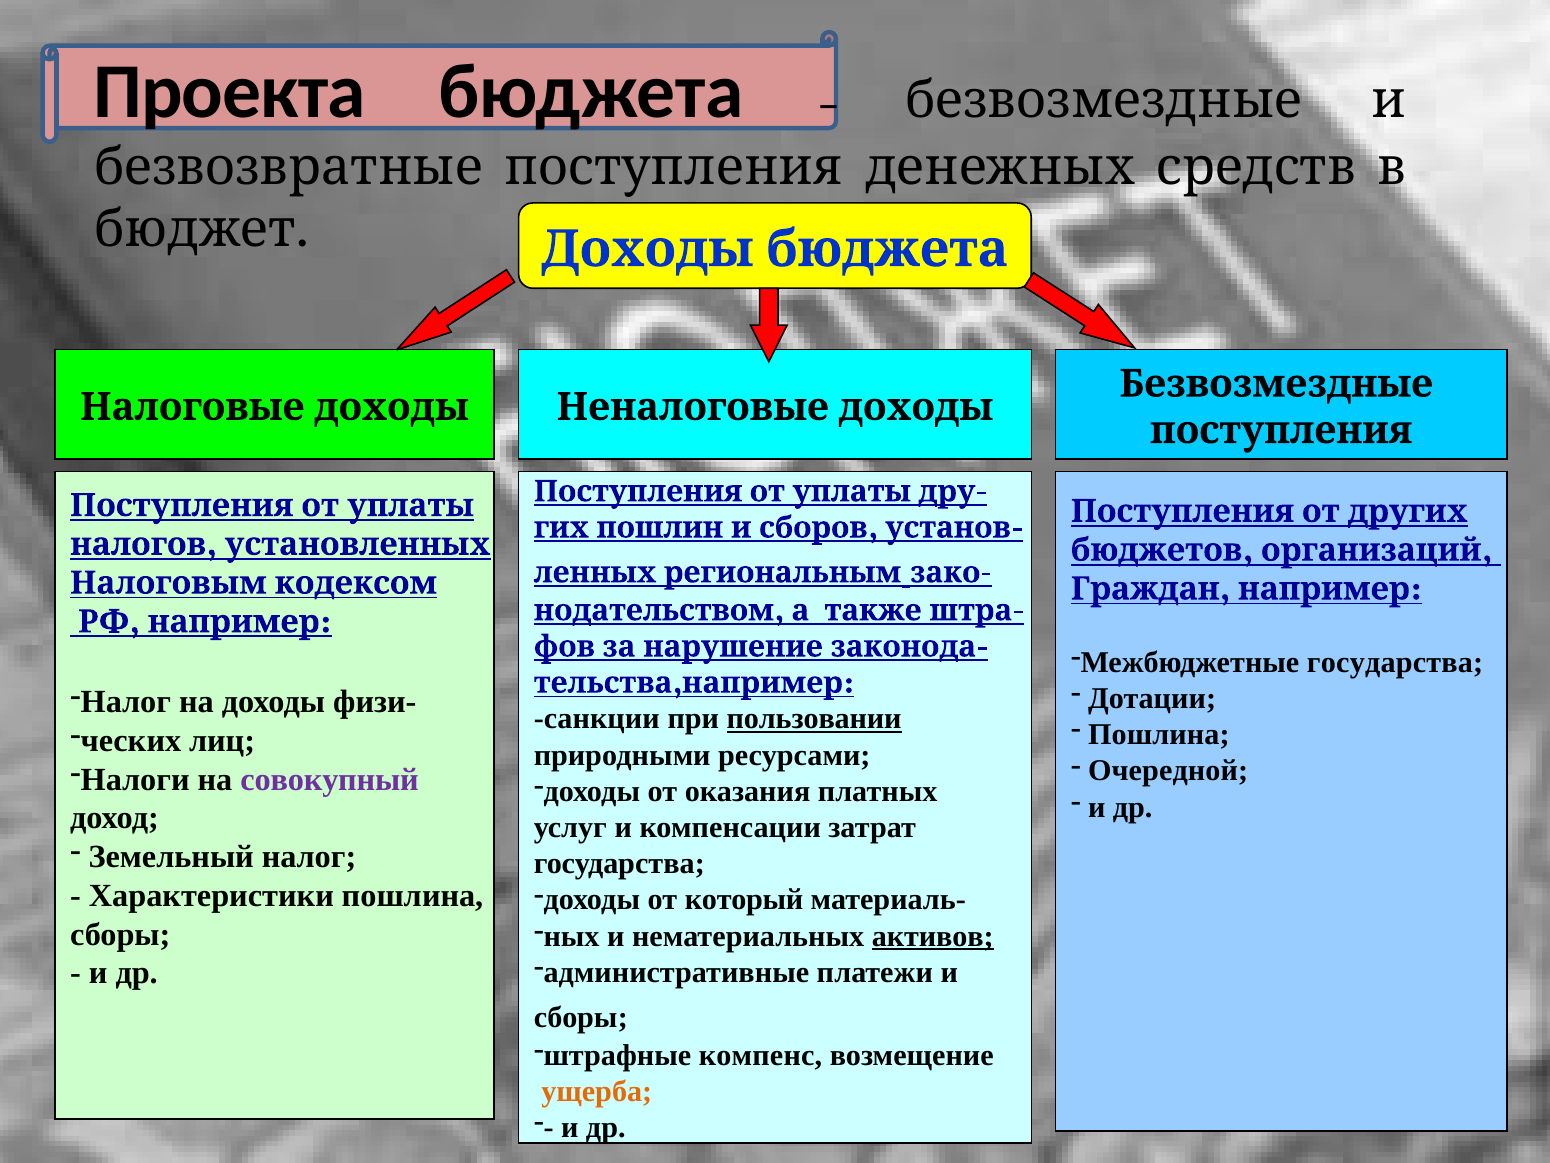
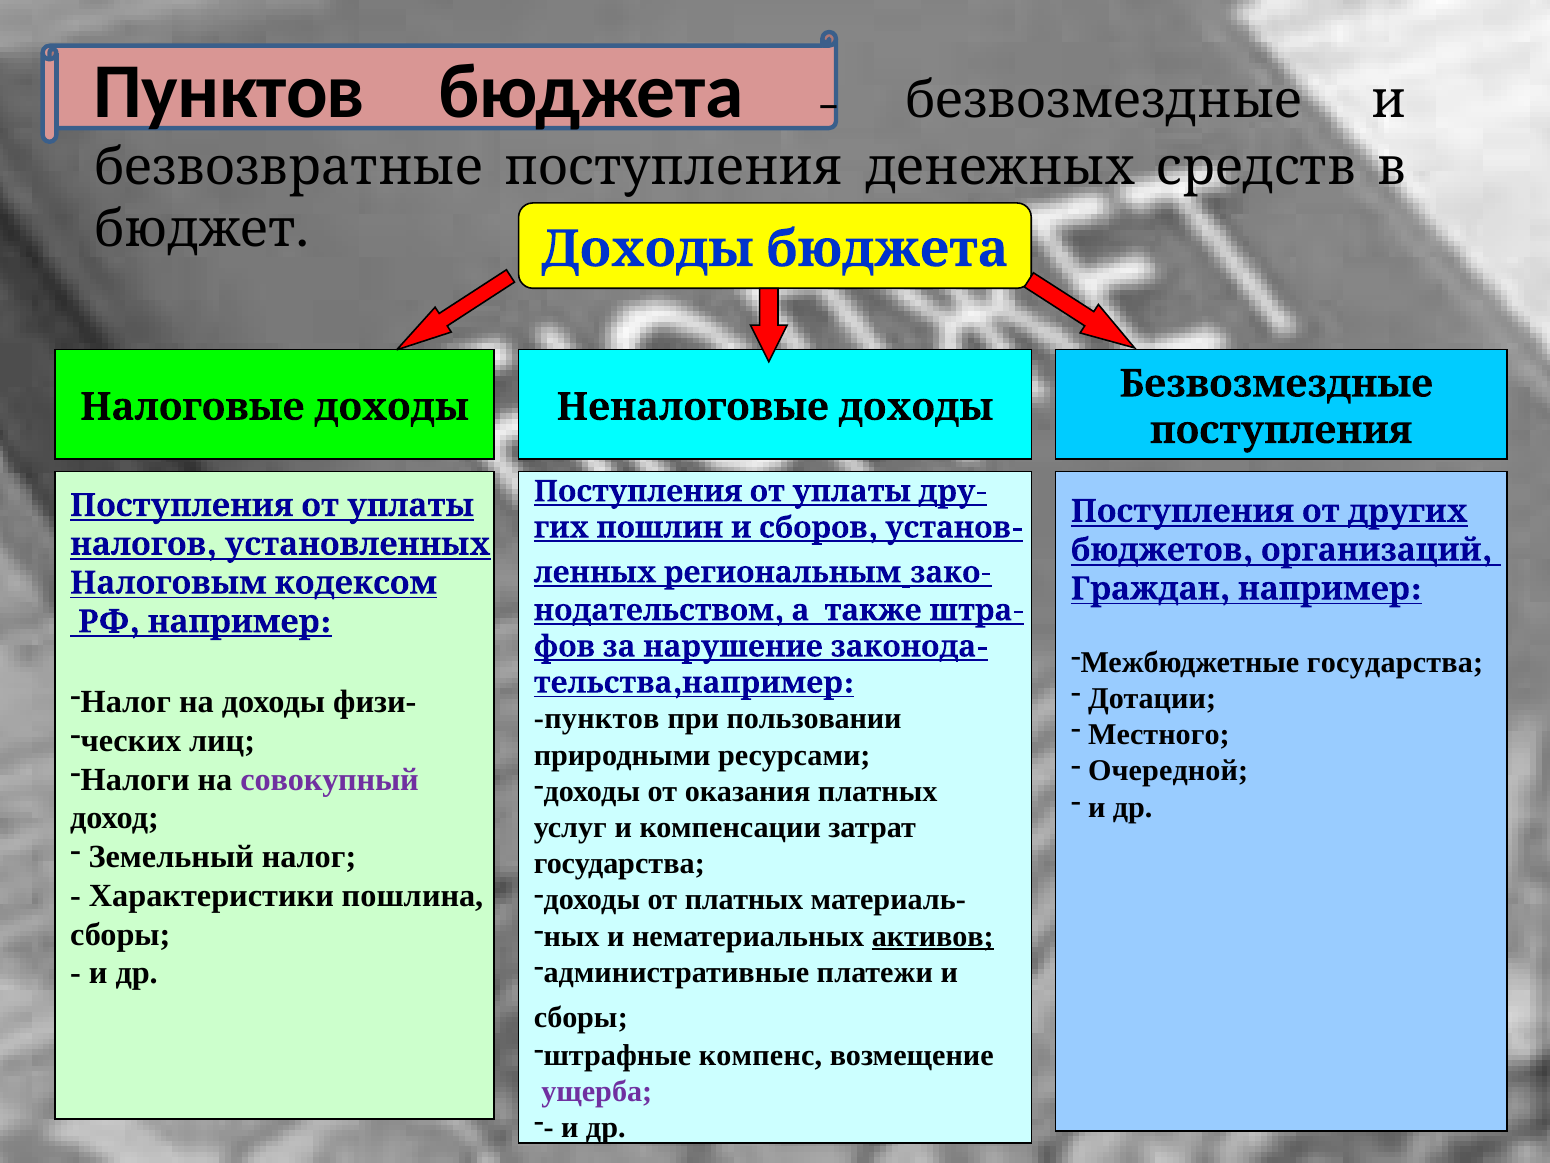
Проекта: Проекта -> Пунктов (229, 91)
санкции: санкции -> пунктов (597, 719)
пользовании underline: present -> none (814, 719)
Пошлина: Пошлина -> Местного (1159, 734)
от который: который -> платных (744, 900)
ущерба colour: orange -> purple (597, 1091)
